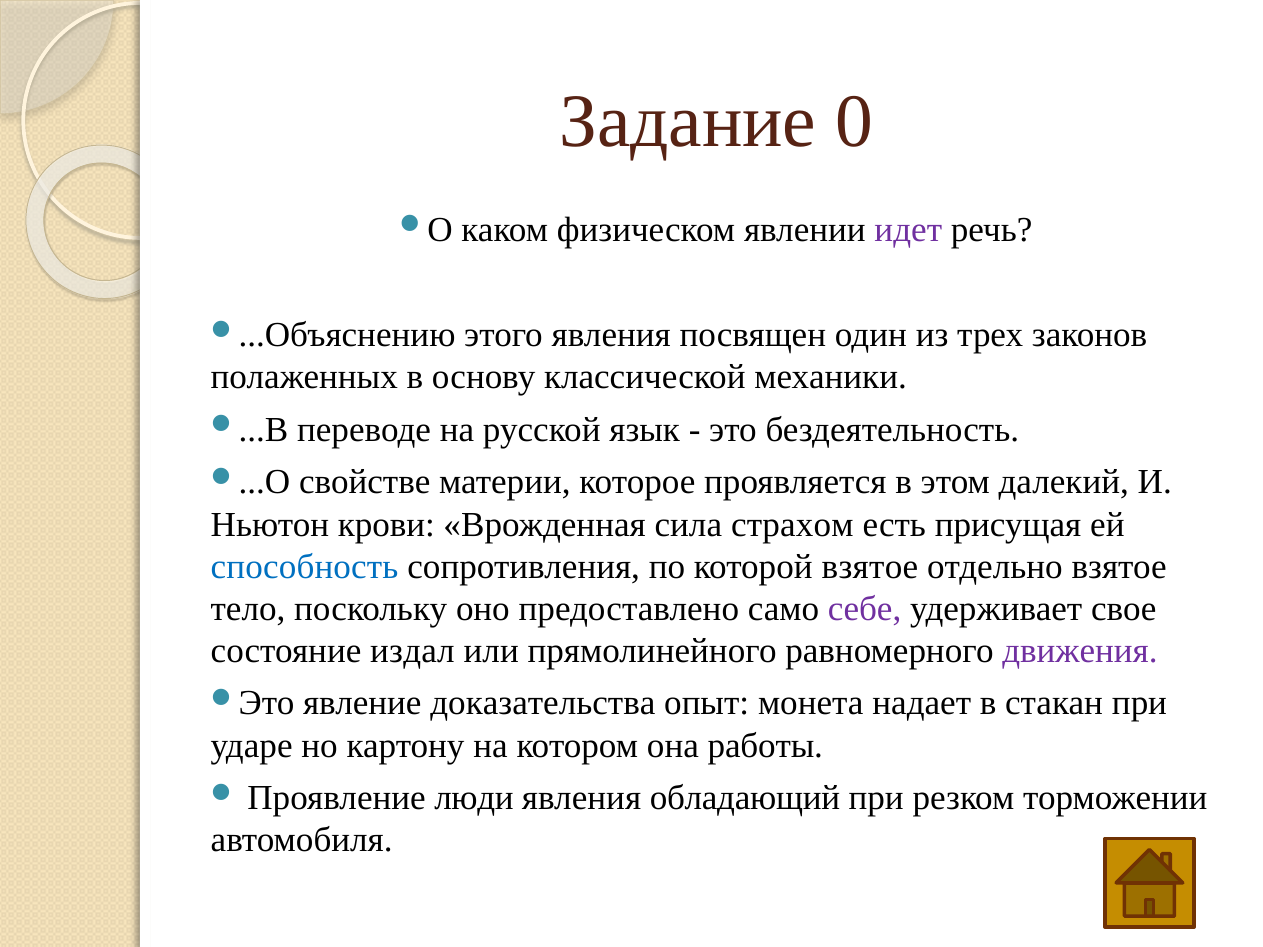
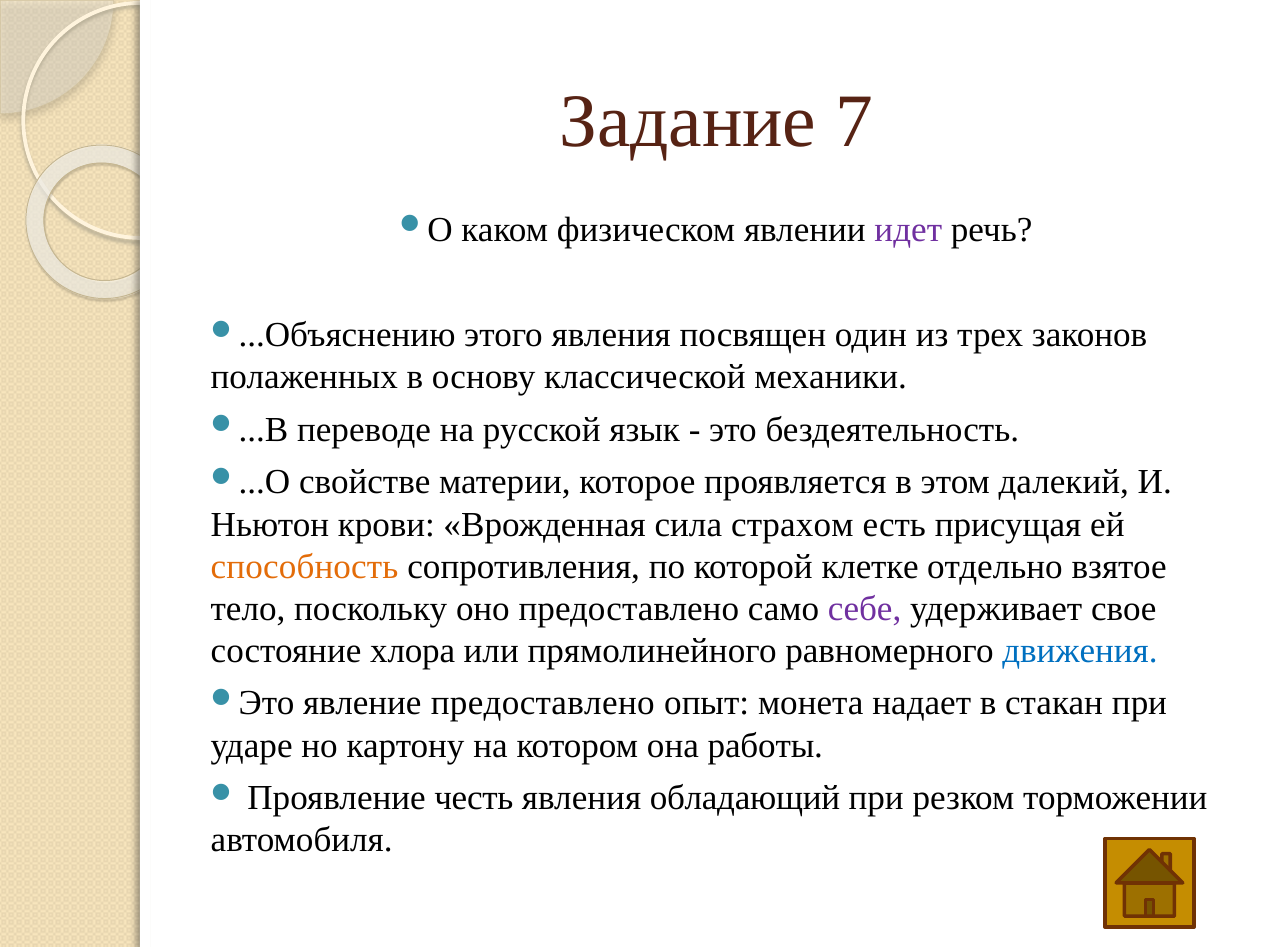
0: 0 -> 7 (854, 122)
способность colour: blue -> orange (305, 567)
которой взятое: взятое -> клетке (870, 567)
издал: издал -> хлора (413, 651)
движения colour: purple -> blue (1080, 651)
явление доказательства: доказательства -> предоставлено (543, 704)
люди: люди -> честь (474, 798)
